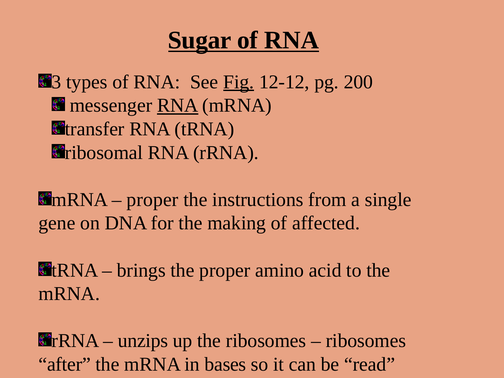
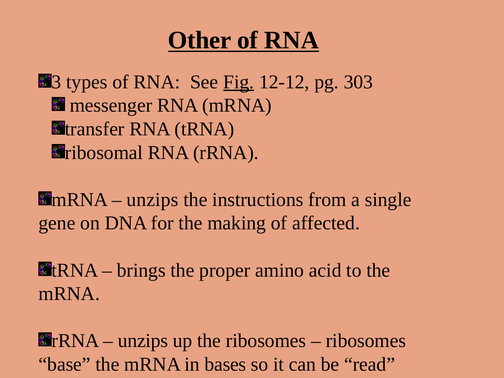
Sugar: Sugar -> Other (200, 40)
200: 200 -> 303 (358, 82)
RNA underline: present -> none (178, 105)
proper: proper -> unzips (153, 200)
after: after -> base (65, 364)
